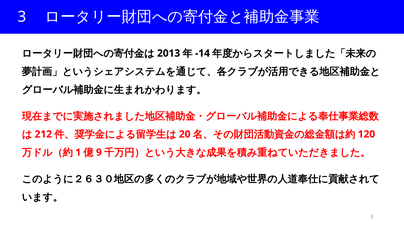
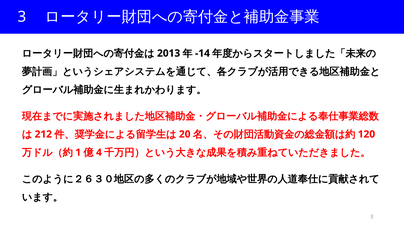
9: 9 -> 4 (99, 153)
